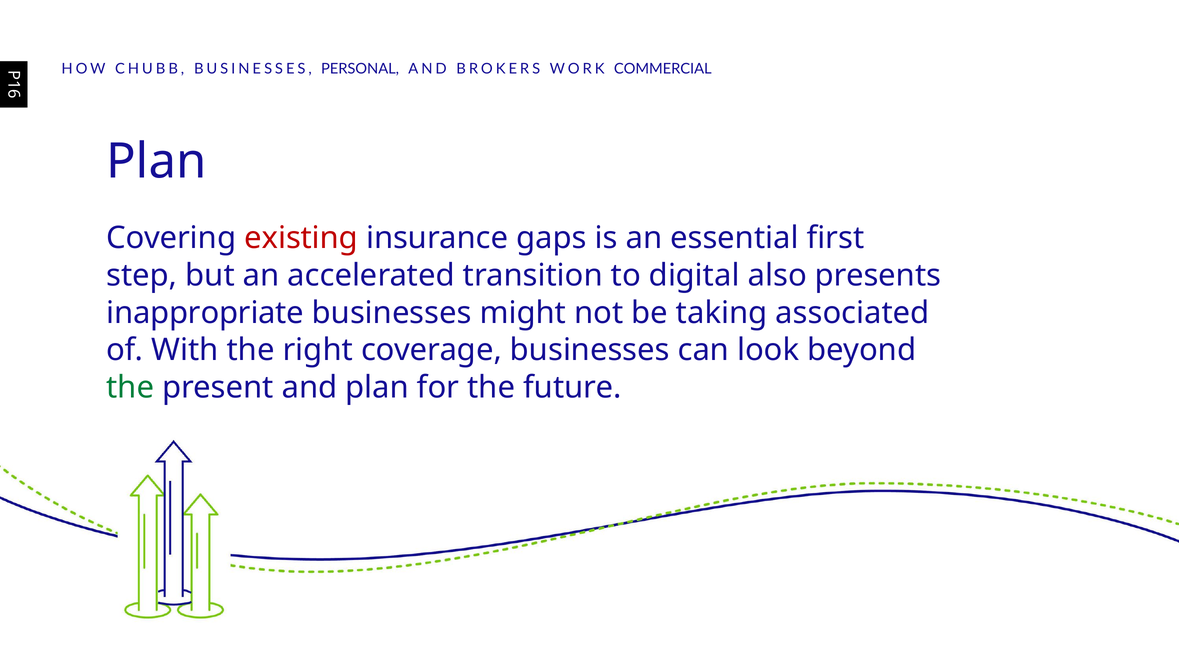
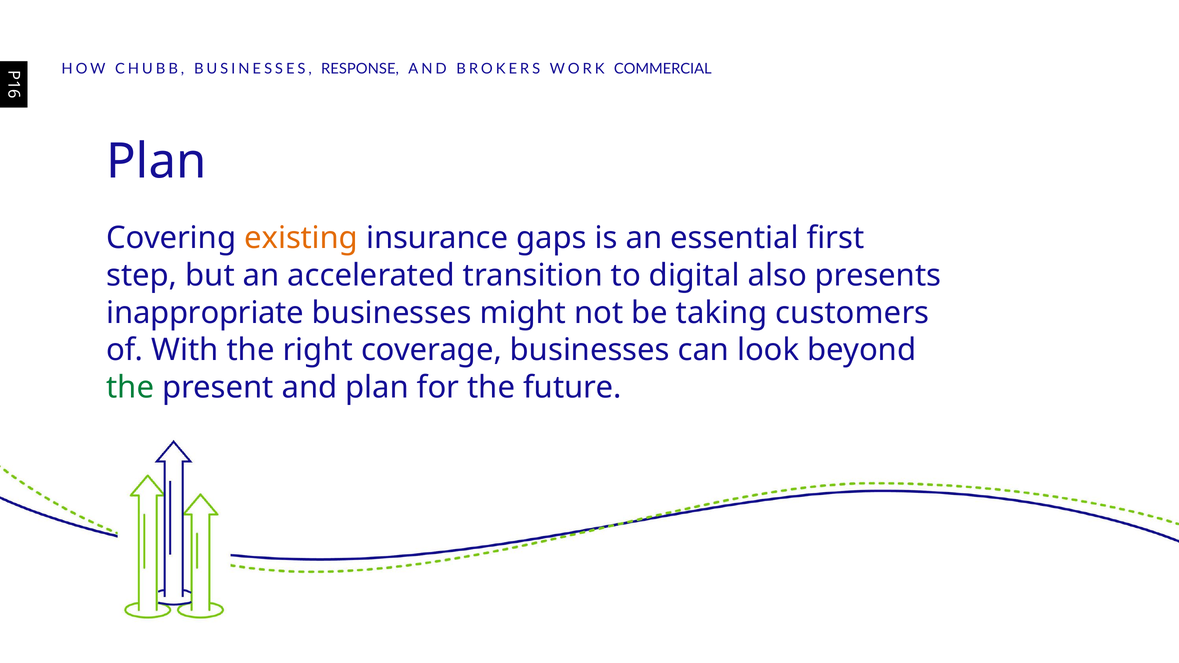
PERSONAL: PERSONAL -> RESPONSE (360, 69)
existing colour: red -> orange (301, 238)
associated: associated -> customers (852, 313)
